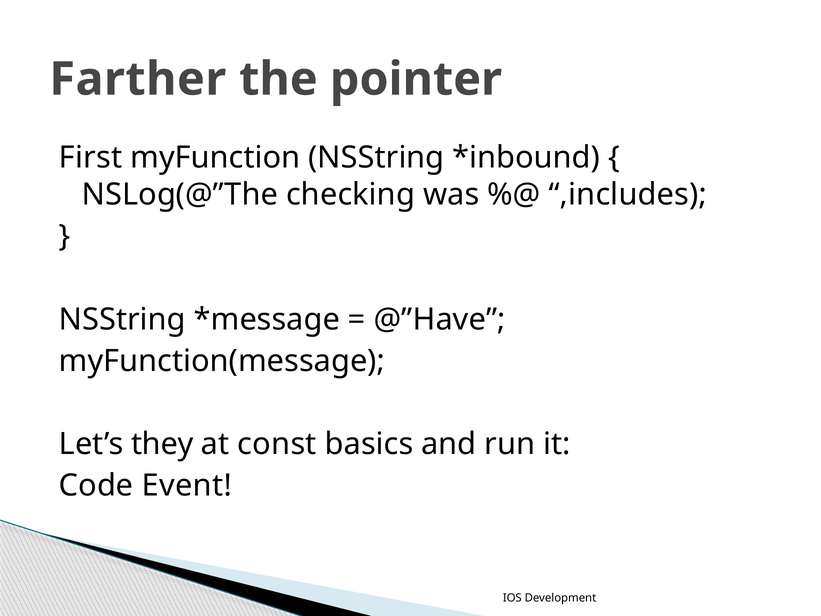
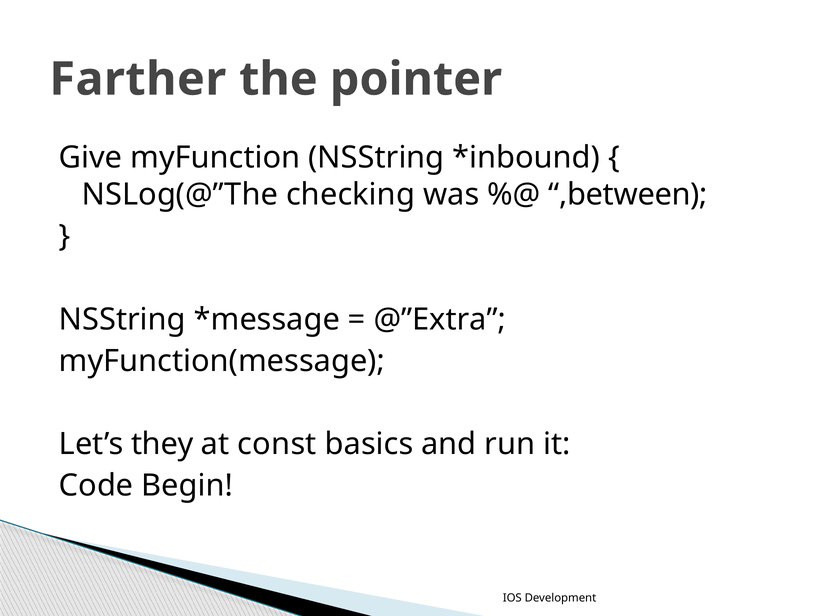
First: First -> Give (91, 158)
,includes: ,includes -> ,between (628, 195)
@”Have: @”Have -> @”Extra (440, 319)
Event: Event -> Begin (187, 485)
